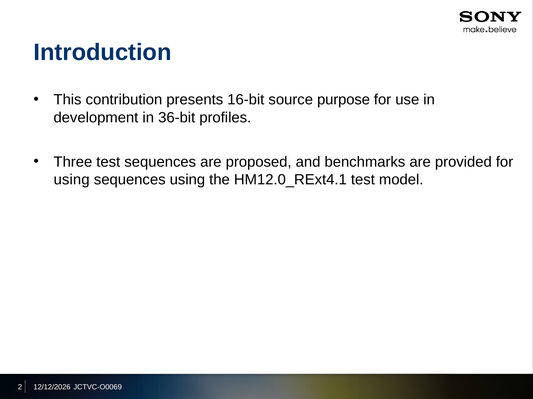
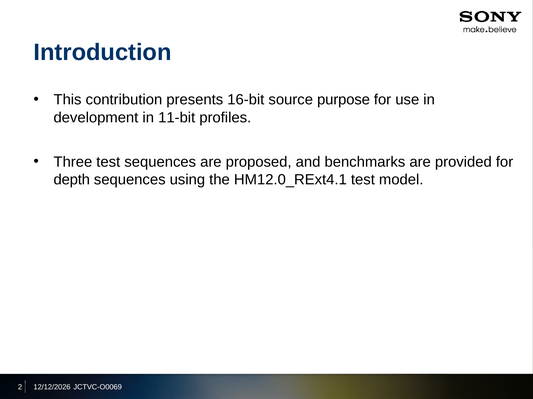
36-bit: 36-bit -> 11-bit (177, 118)
using: using -> depth (72, 180)
